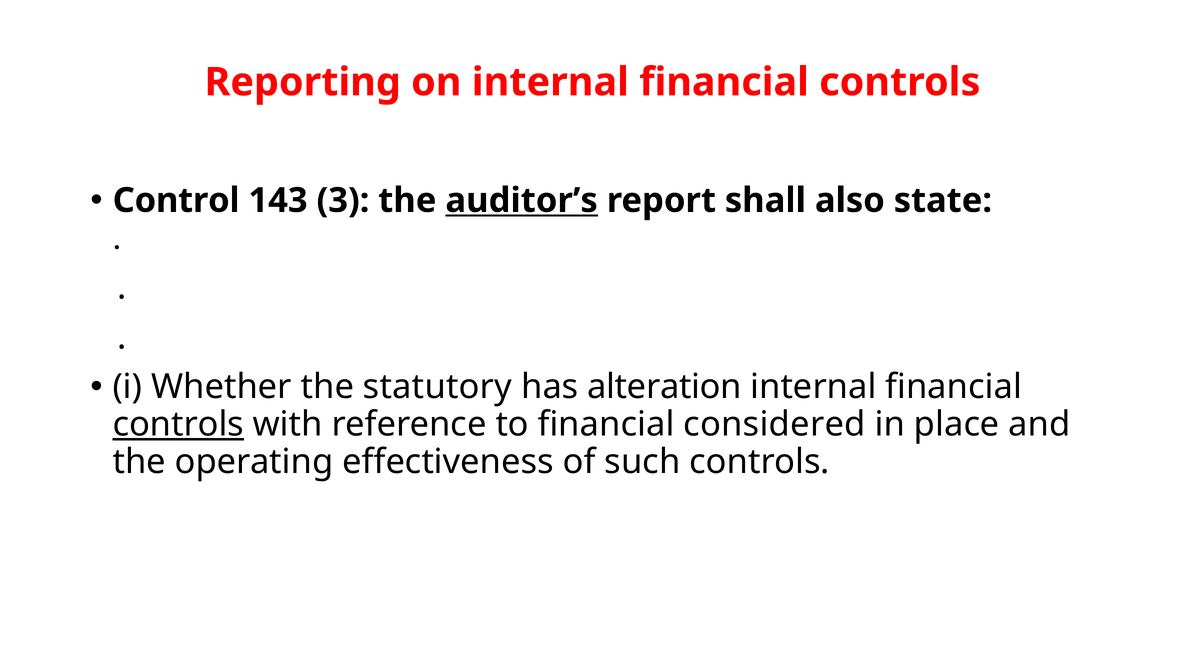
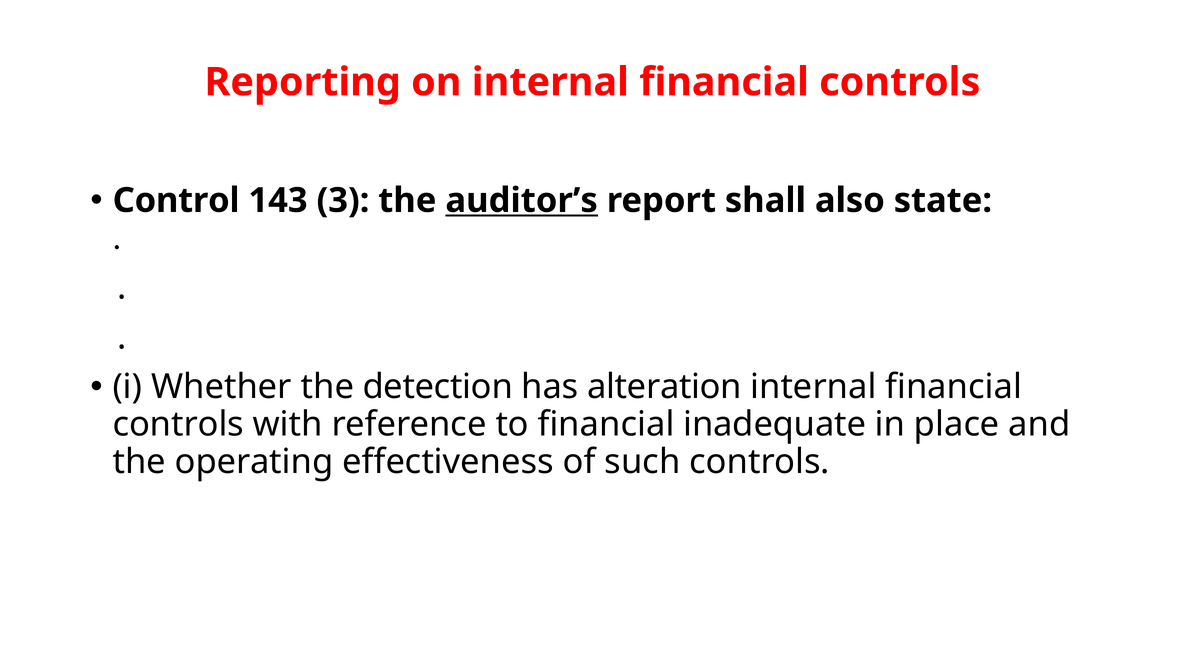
statutory: statutory -> detection (438, 387)
controls underline: present -> none (178, 424)
considered: considered -> inadequate (775, 424)
